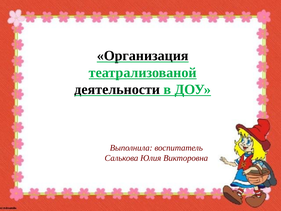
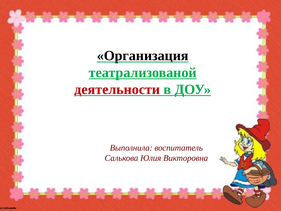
деятельности colour: black -> red (117, 89)
